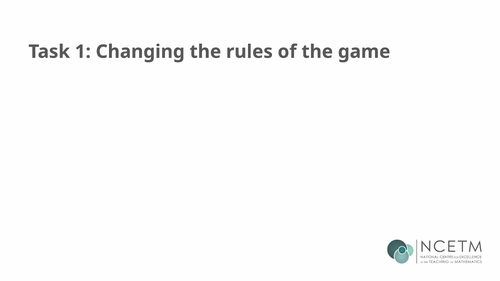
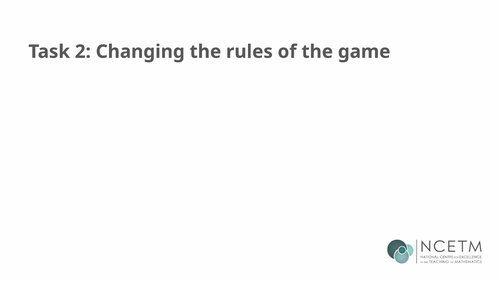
1: 1 -> 2 (83, 52)
